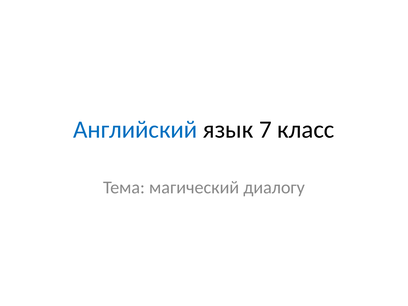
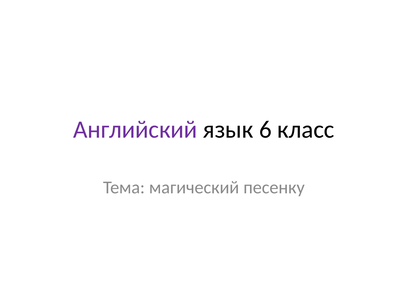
Английский colour: blue -> purple (135, 130)
7: 7 -> 6 (265, 130)
диалогу: диалогу -> песенку (274, 188)
